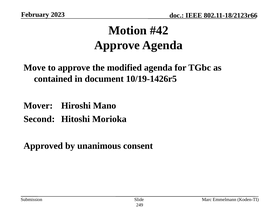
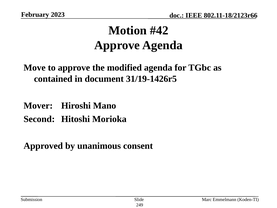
10/19-1426r5: 10/19-1426r5 -> 31/19-1426r5 (151, 79)
